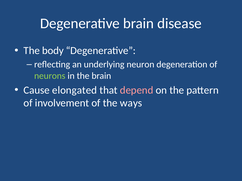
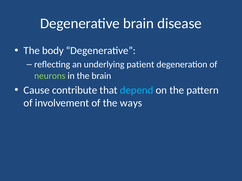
neuron: neuron -> patient (140, 65)
elongated: elongated -> contribute (75, 90)
depend colour: pink -> light blue (137, 90)
